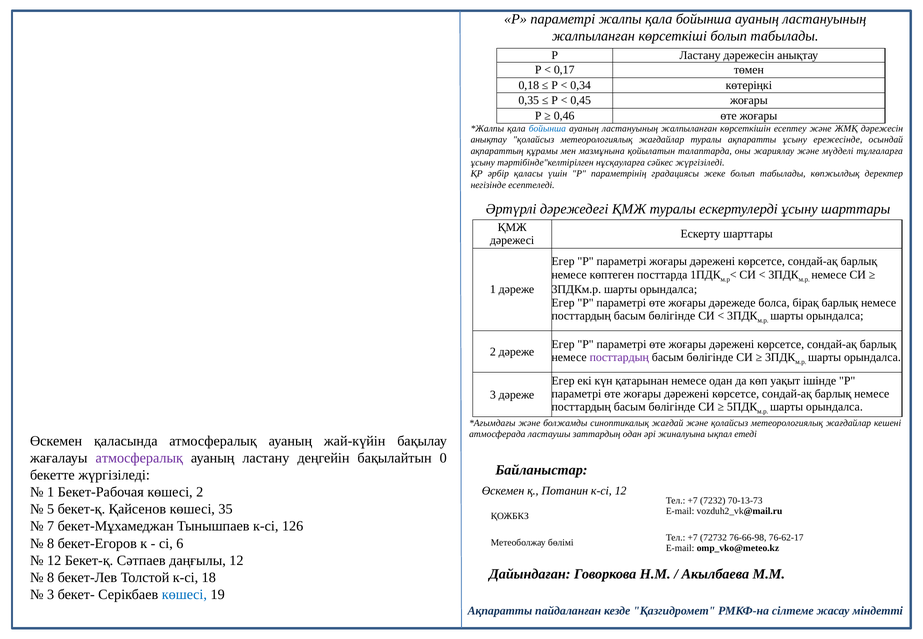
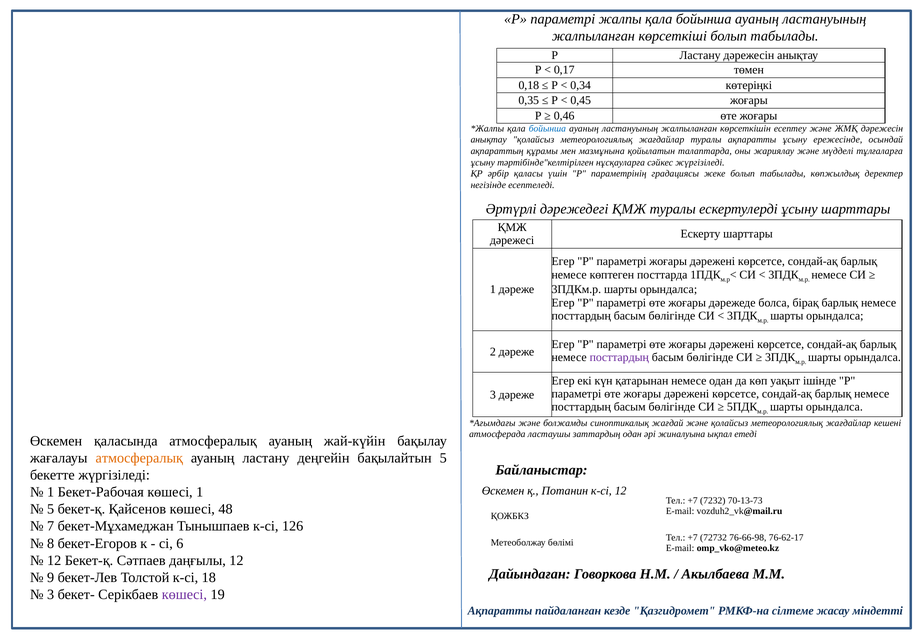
атмосфералық colour: purple -> orange (139, 458)
бақылайтын 0: 0 -> 5 (443, 458)
көшесі 2: 2 -> 1 (200, 492)
35: 35 -> 48 (226, 509)
8: 8 -> 9 (51, 577)
көшесі colour: blue -> purple (184, 594)
